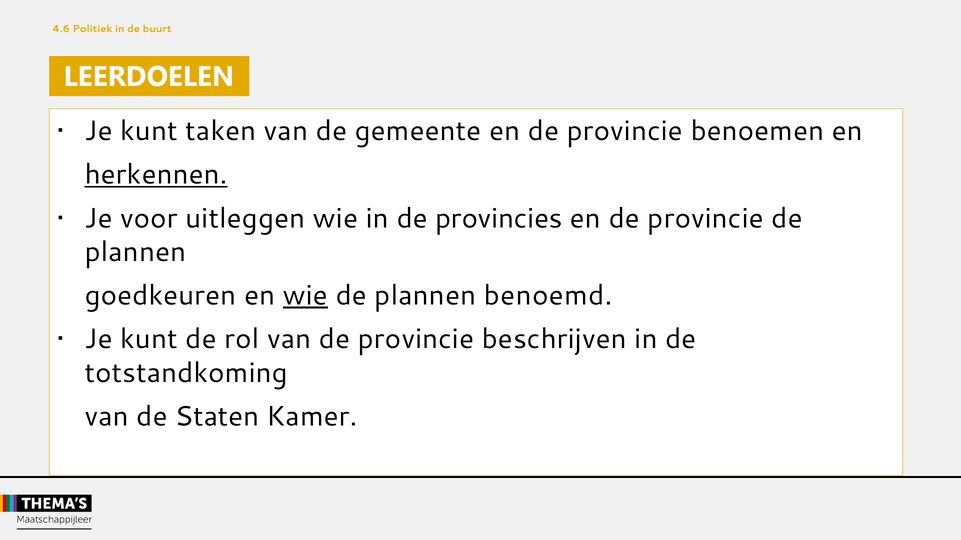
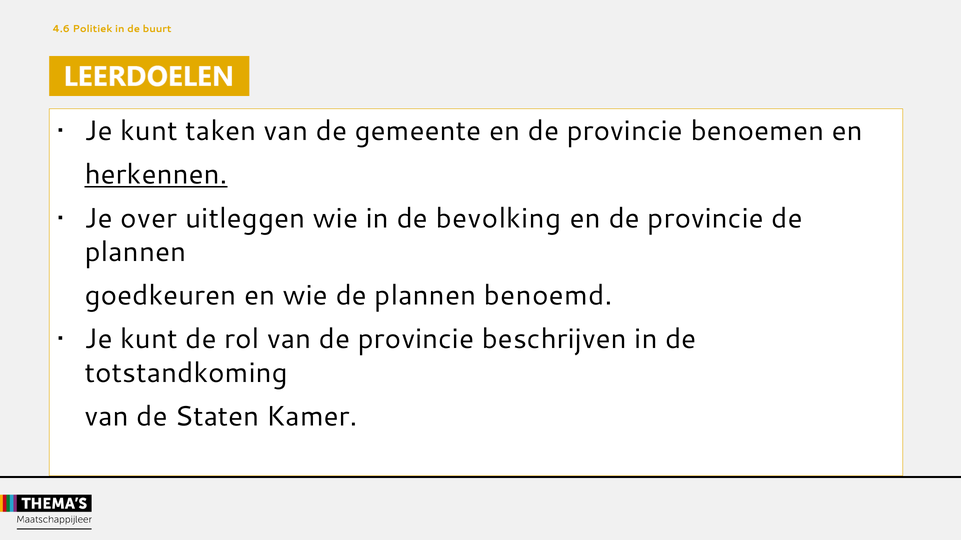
voor: voor -> over (149, 219)
provincies: provincies -> bevolking (499, 219)
wie underline: present -> none (305, 296)
